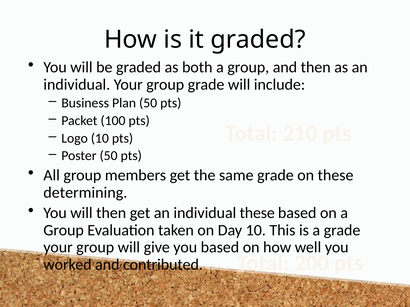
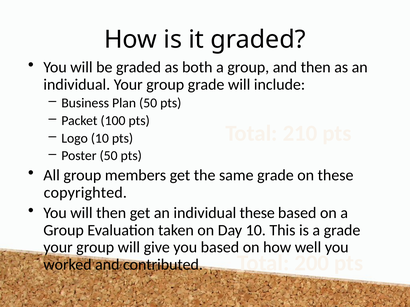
determining: determining -> copyrighted (85, 193)
